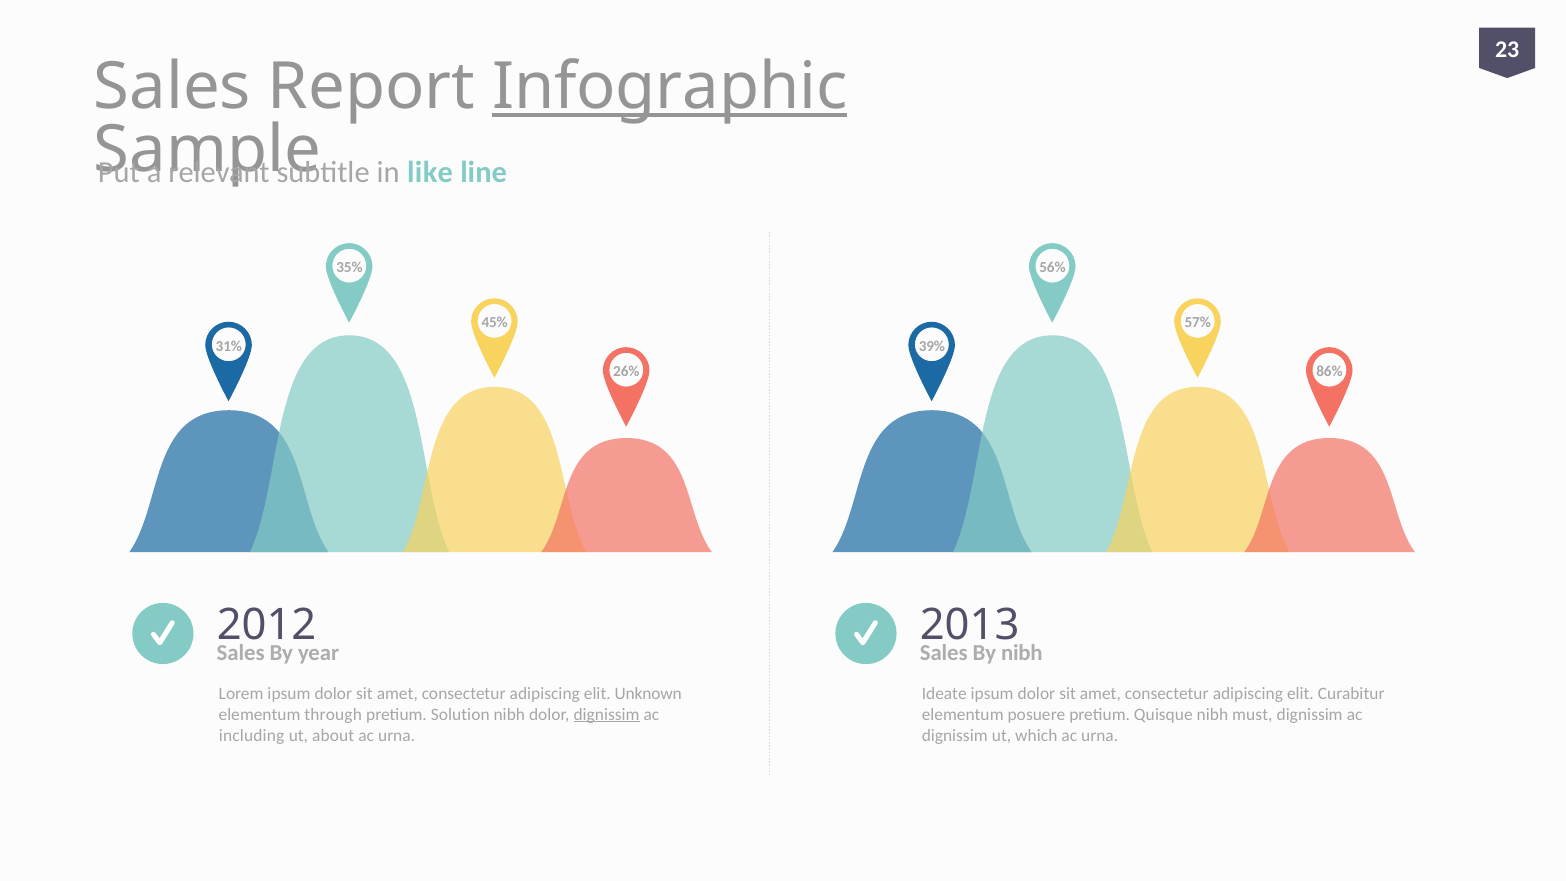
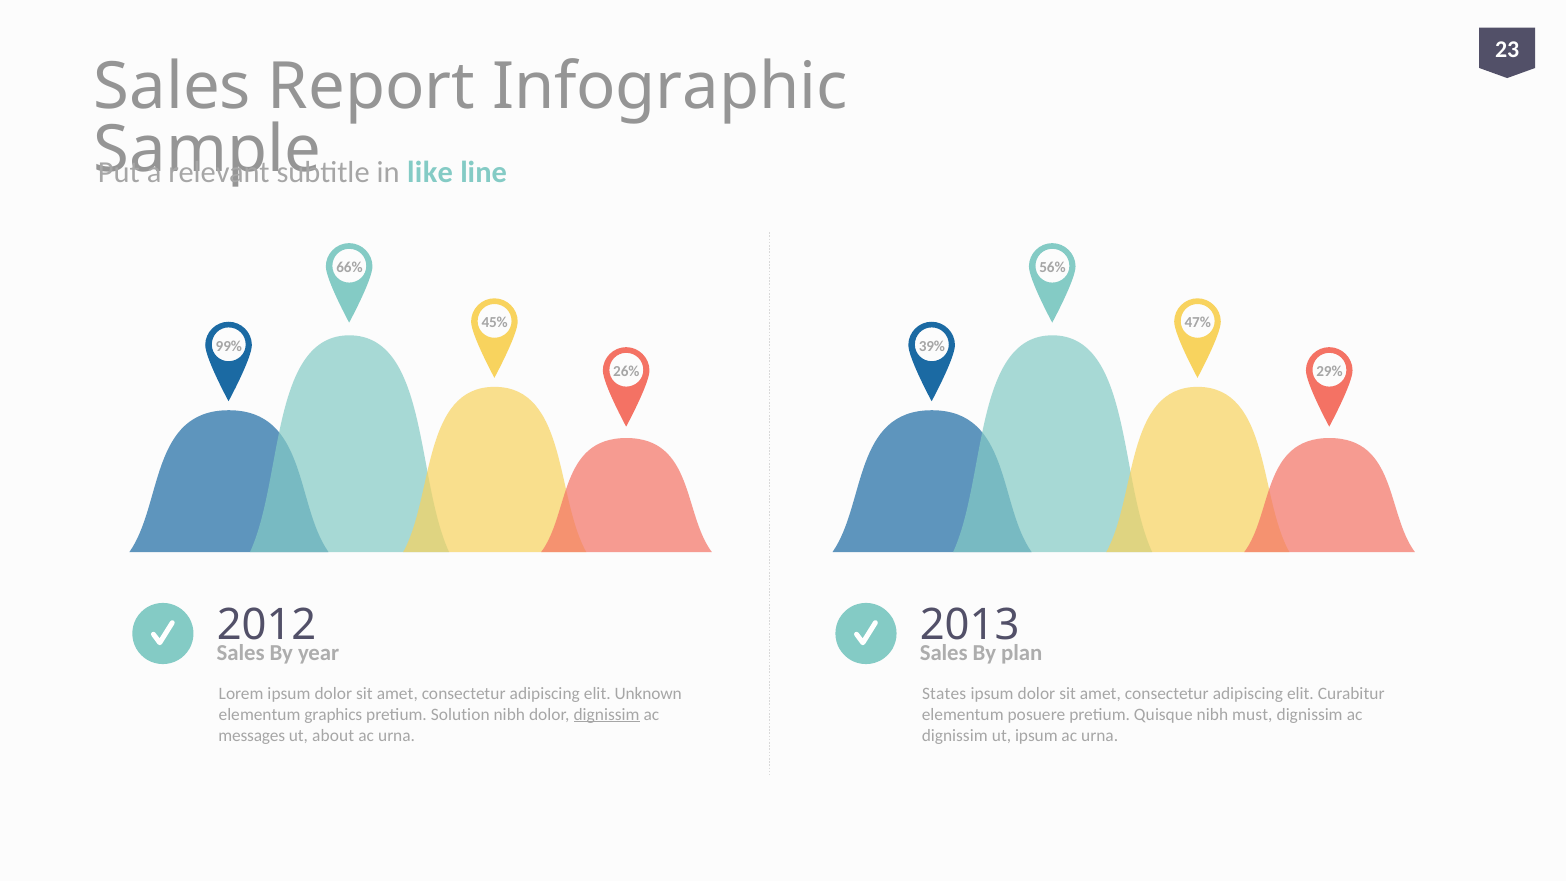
Infographic underline: present -> none (670, 87)
35%: 35% -> 66% (349, 268)
57%: 57% -> 47% (1198, 323)
31%: 31% -> 99% (229, 346)
86%: 86% -> 29% (1329, 372)
nibh: nibh -> plan (1022, 653)
Ideate: Ideate -> States (944, 694)
through: through -> graphics (333, 714)
including: including -> messages (252, 735)
ut which: which -> ipsum (1036, 735)
